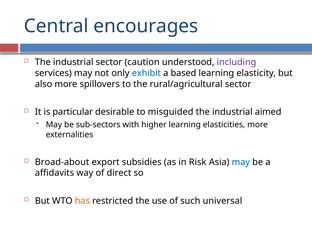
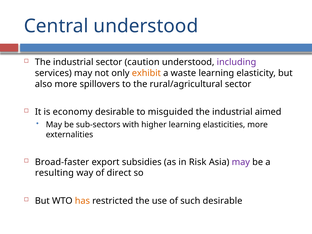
Central encourages: encourages -> understood (146, 26)
exhibit colour: blue -> orange (146, 73)
based: based -> waste (183, 73)
particular: particular -> economy (73, 112)
Broad-about: Broad-about -> Broad-faster (62, 162)
may colour: blue -> purple (241, 162)
affidavits: affidavits -> resulting (54, 173)
such universal: universal -> desirable (222, 201)
